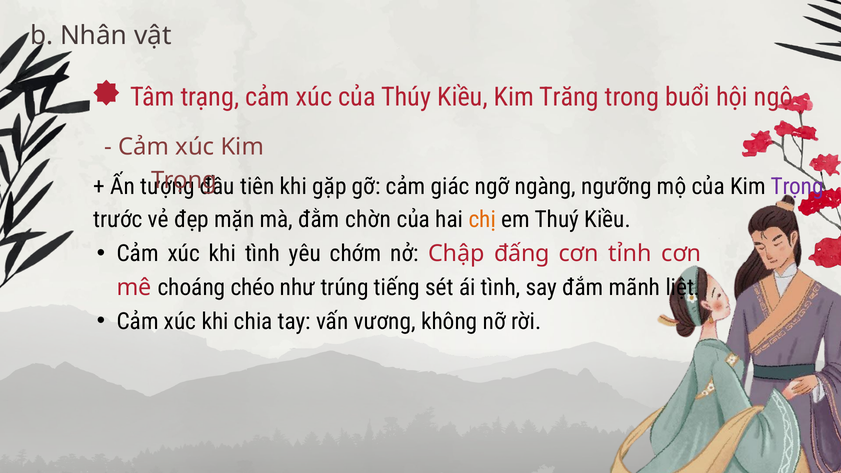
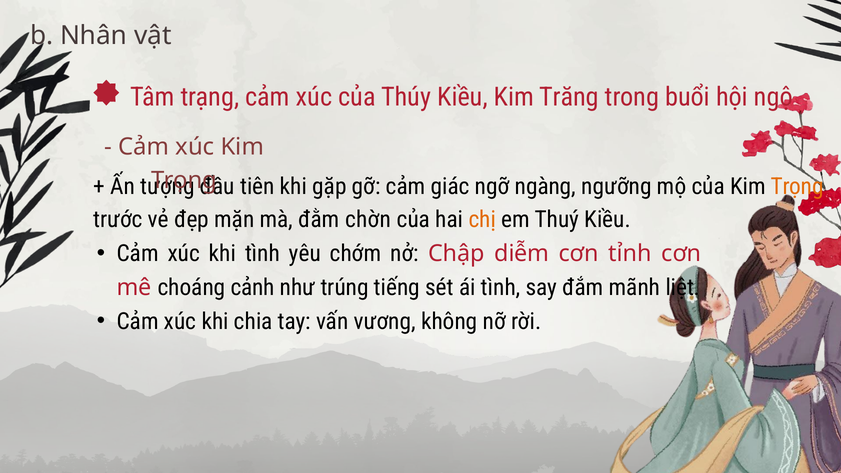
Trọng colour: purple -> orange (797, 187)
đấng: đấng -> diễm (522, 254)
chéo: chéo -> cảnh (253, 288)
